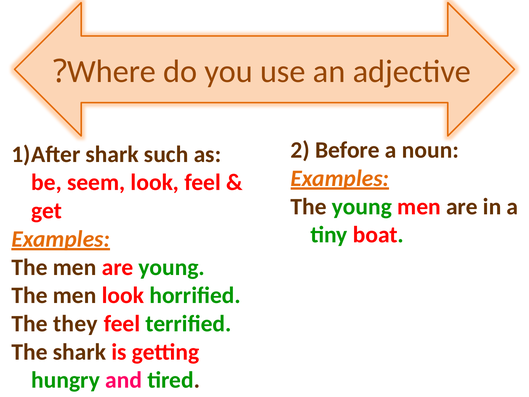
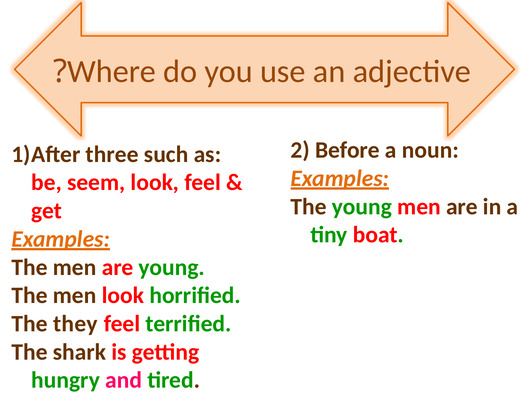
shark: shark -> three (112, 154)
